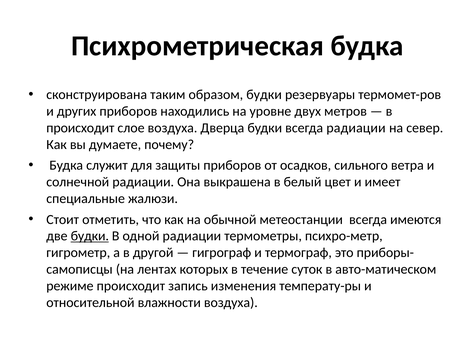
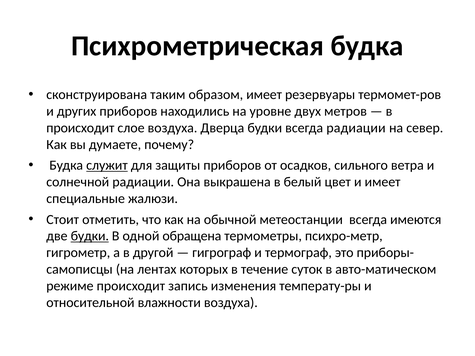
образом будки: будки -> имеет (264, 95)
служит underline: none -> present (107, 166)
одной радиации: радиации -> обращена (192, 236)
